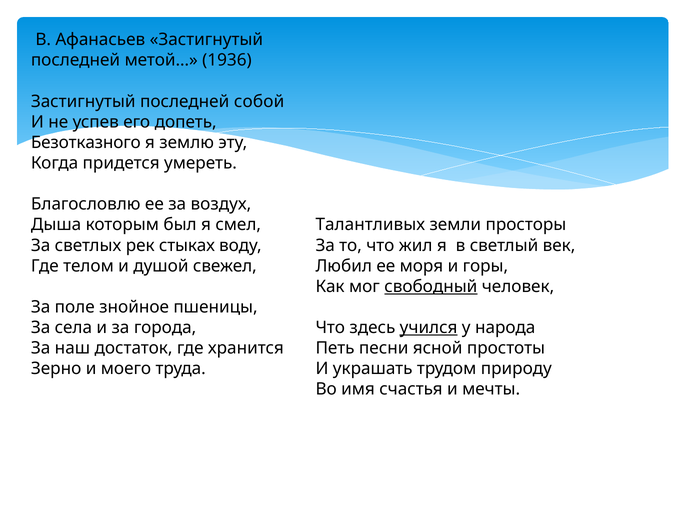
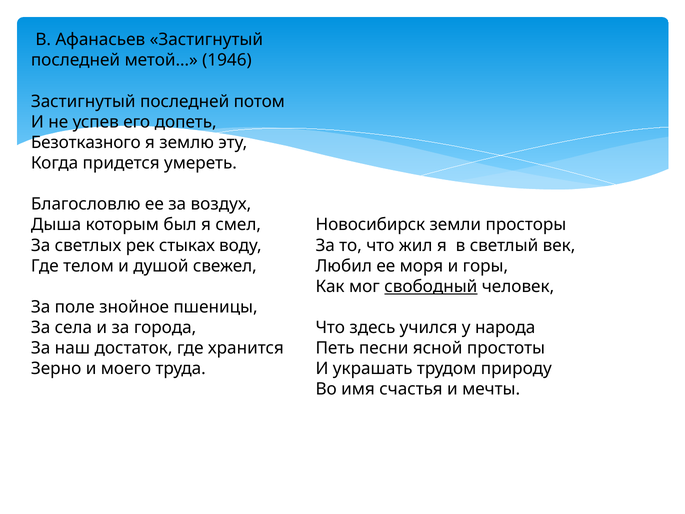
1936: 1936 -> 1946 (227, 60)
собой: собой -> потом (259, 101)
Талантливых: Талантливых -> Новосибирск (370, 225)
учился underline: present -> none (429, 327)
